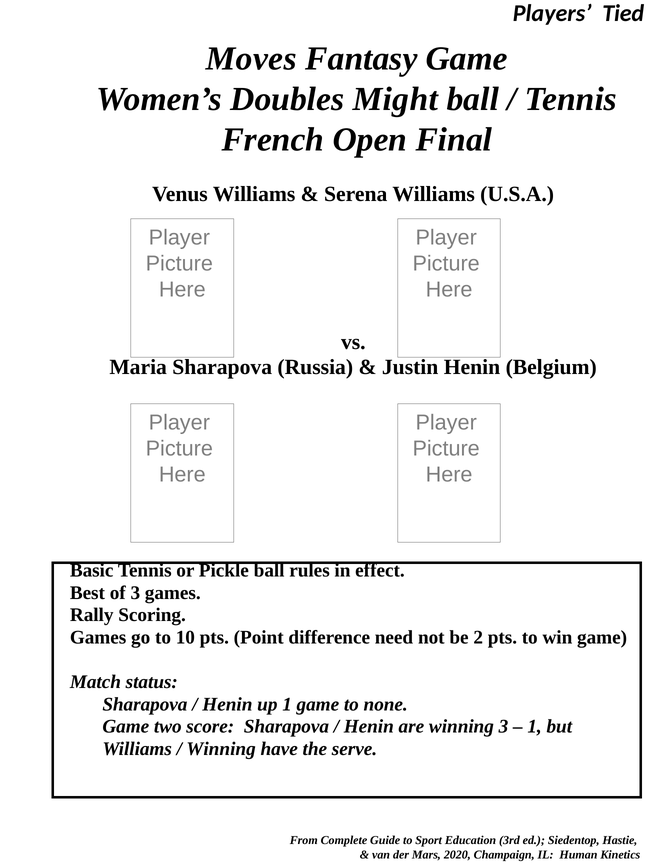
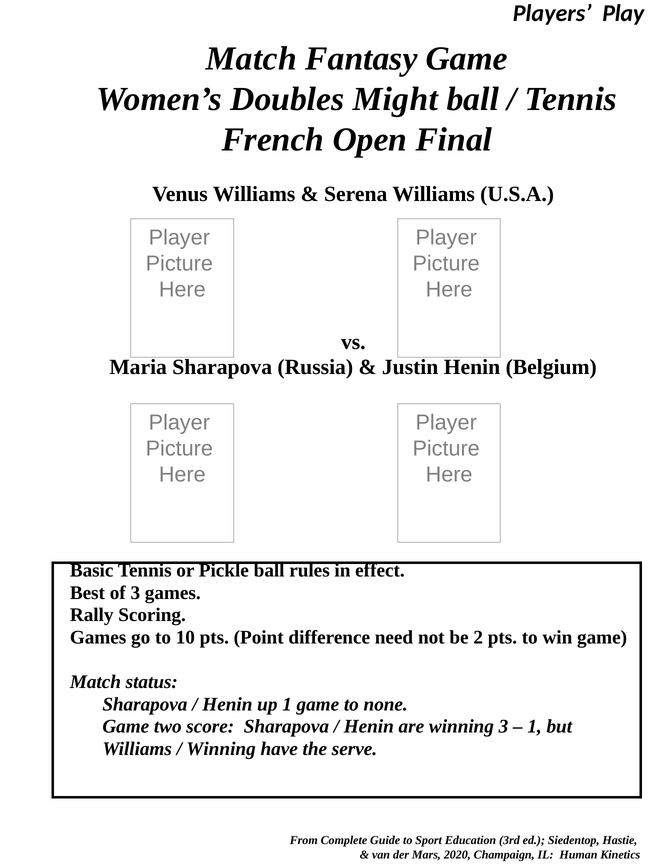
Tied: Tied -> Play (623, 13)
Moves: Moves -> Match (251, 59)
